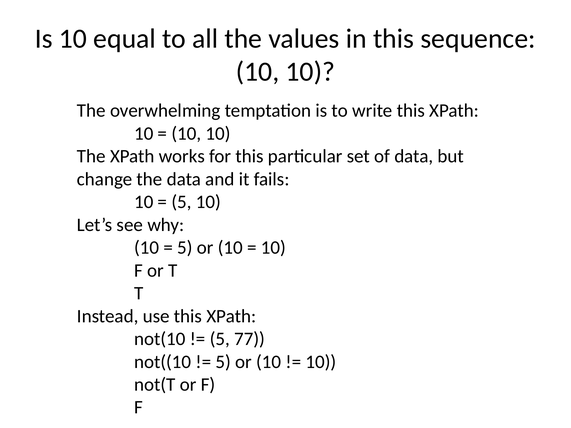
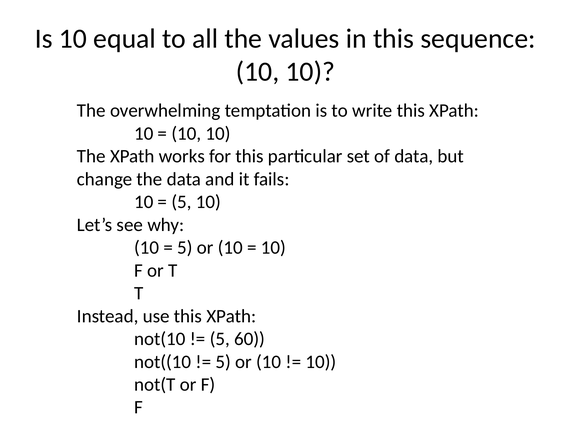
77: 77 -> 60 (250, 339)
